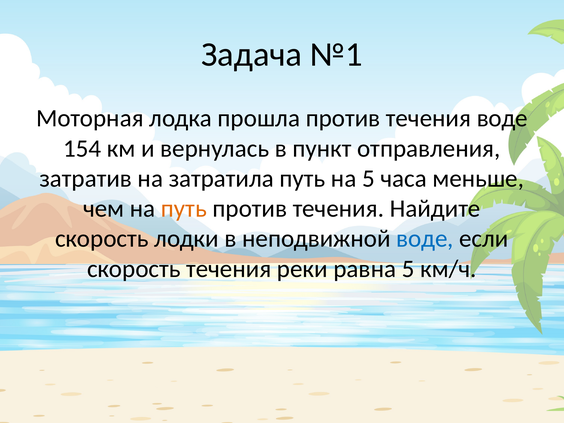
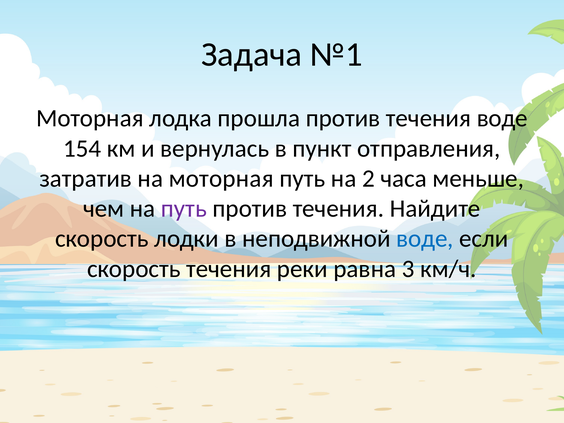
на затратила: затратила -> моторная (221, 178)
на 5: 5 -> 2 (368, 178)
путь colour: orange -> purple (184, 209)
равна 5: 5 -> 3 (408, 269)
